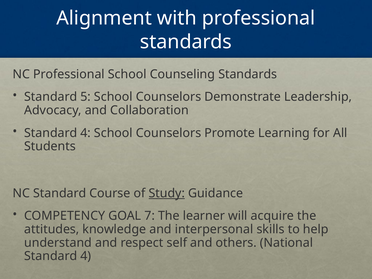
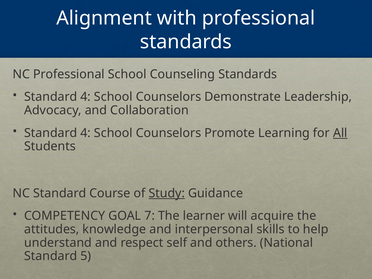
5: 5 -> 4 (86, 97)
All underline: none -> present (340, 133)
4: 4 -> 5 (86, 256)
